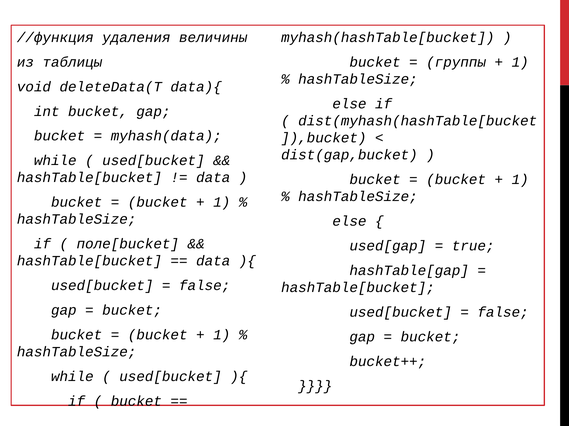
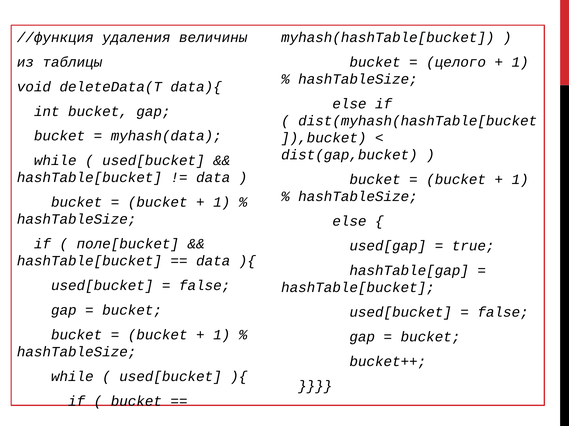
группы: группы -> целого (456, 62)
